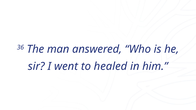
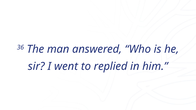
healed: healed -> replied (111, 66)
